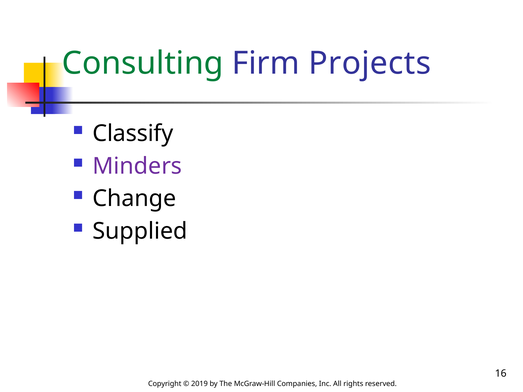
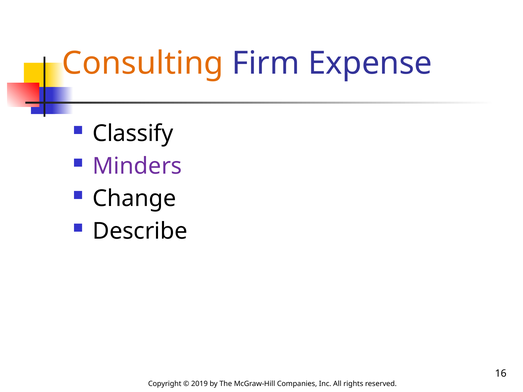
Consulting colour: green -> orange (143, 63)
Projects: Projects -> Expense (370, 63)
Supplied: Supplied -> Describe (140, 231)
